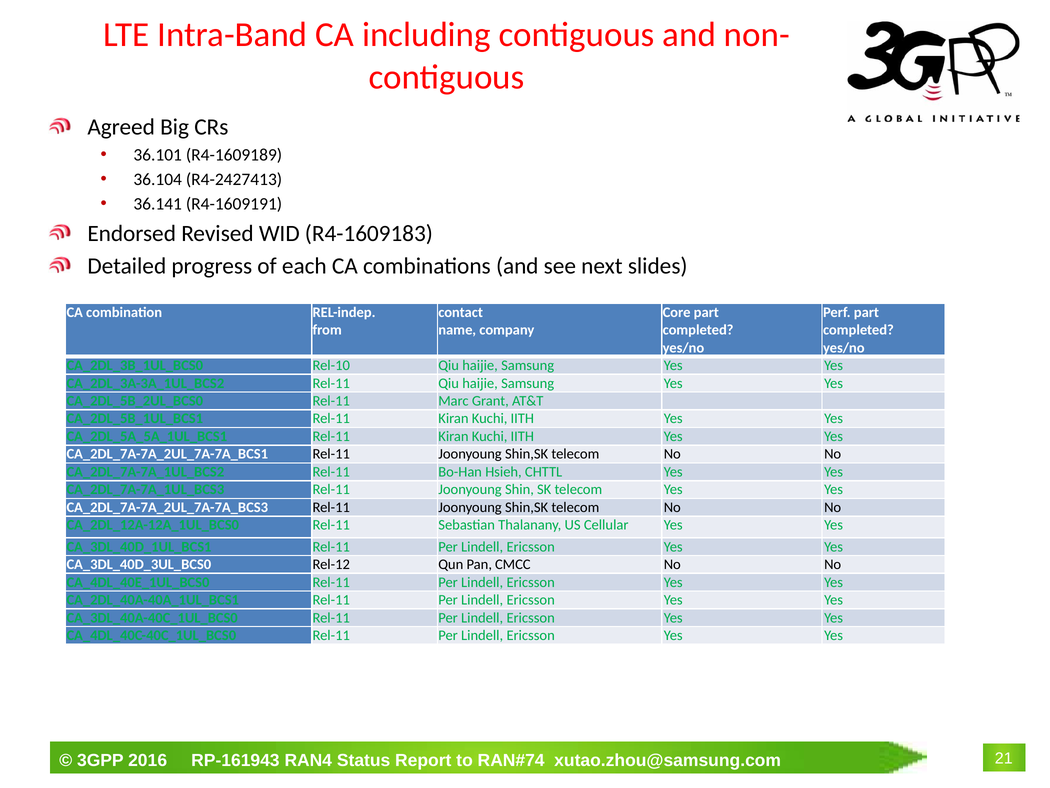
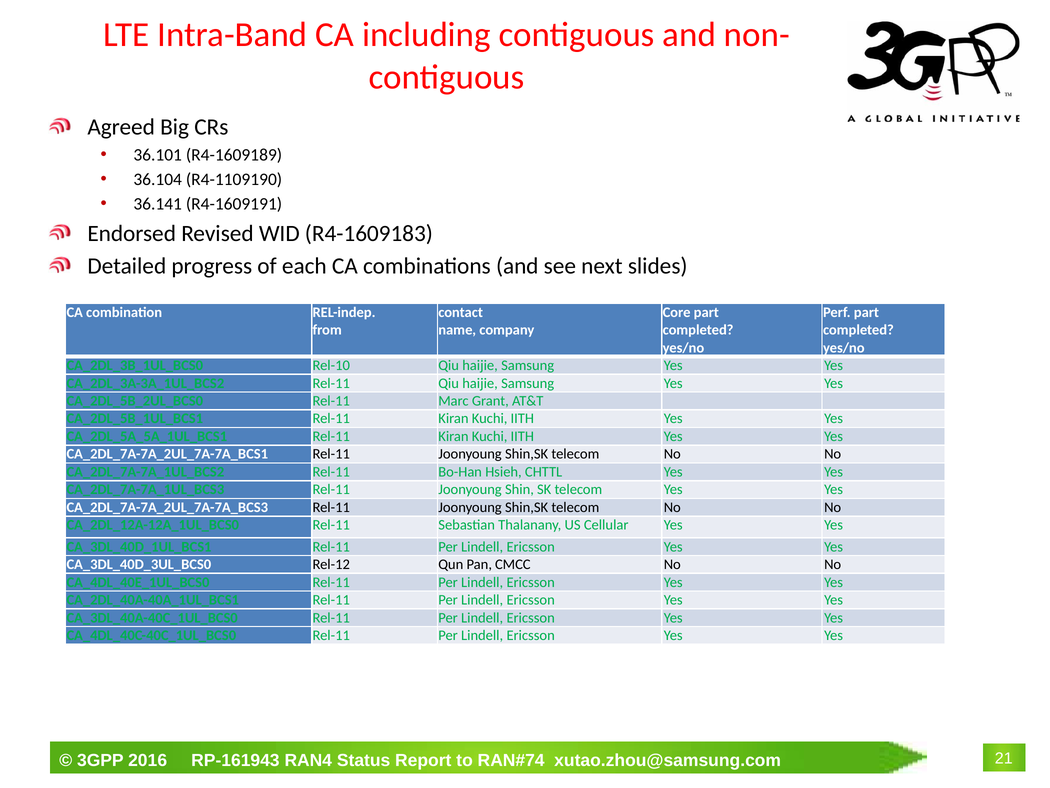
R4-2427413: R4-2427413 -> R4-1109190 (234, 179)
